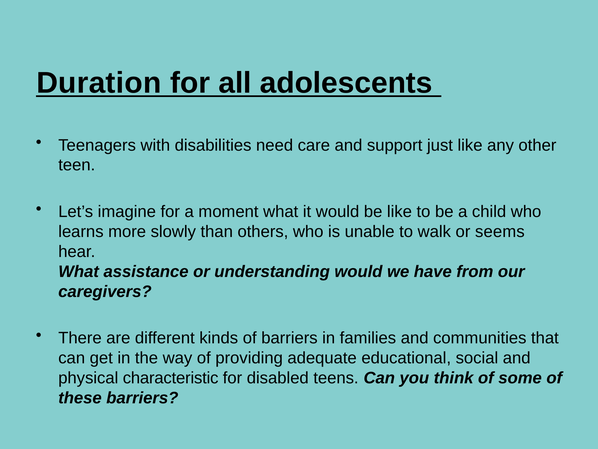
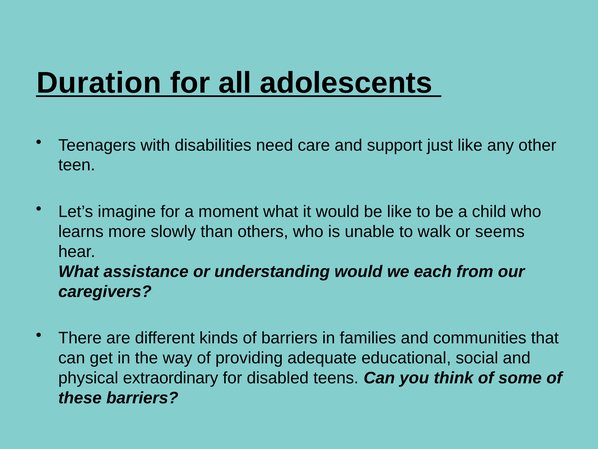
have: have -> each (433, 271)
characteristic: characteristic -> extraordinary (171, 378)
